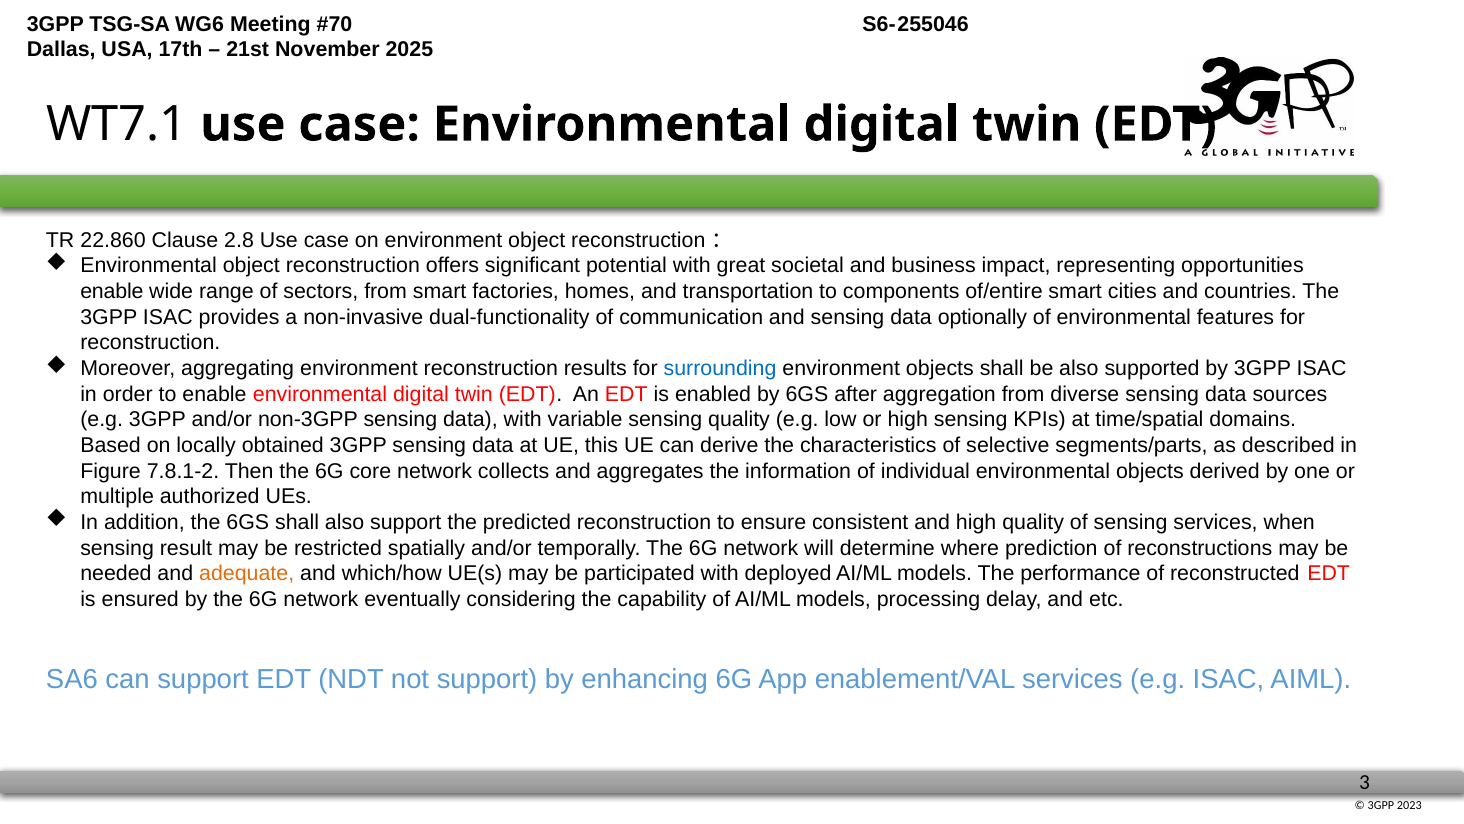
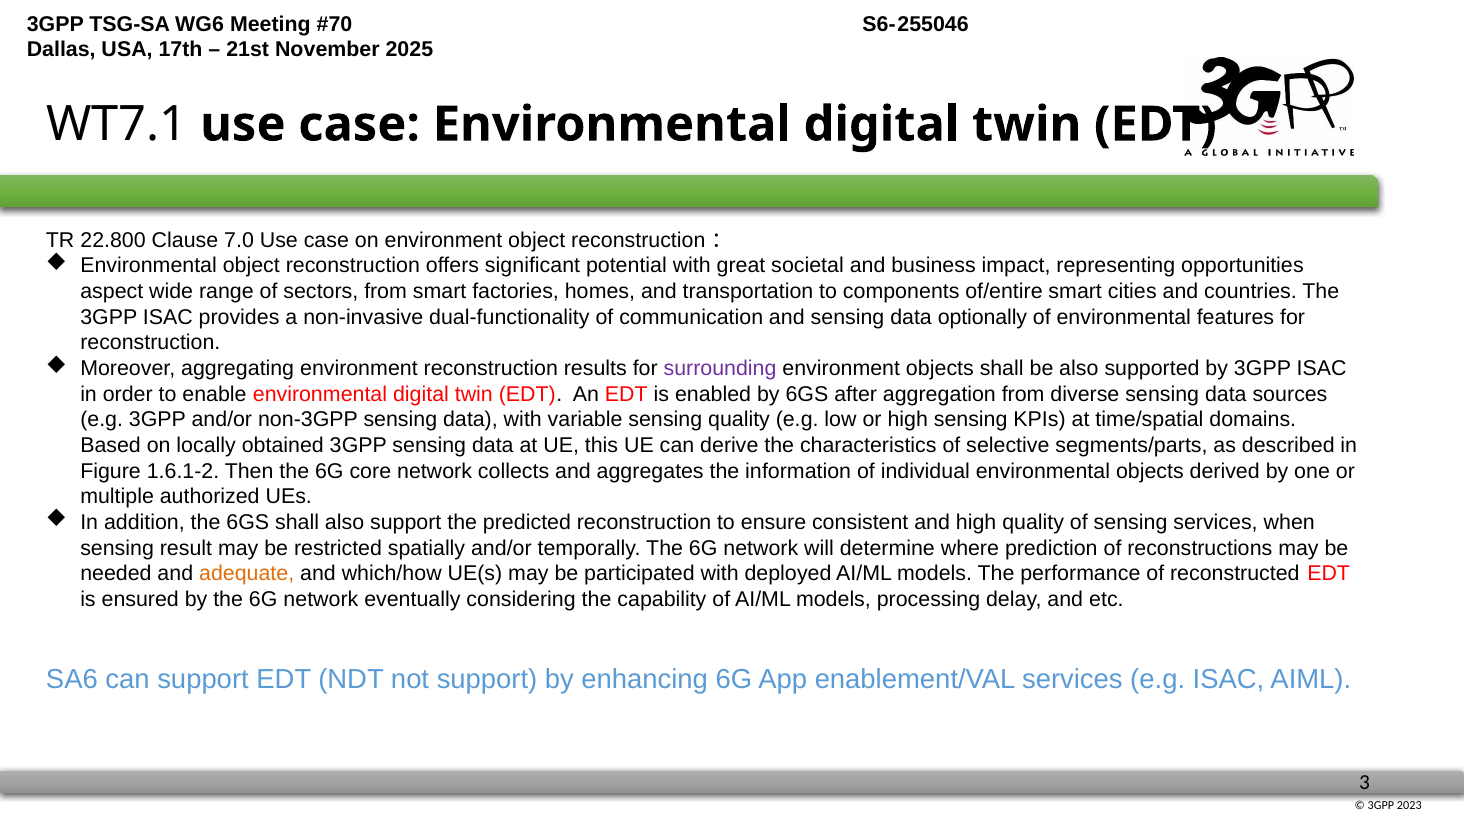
22.860: 22.860 -> 22.800 (113, 240)
2.8: 2.8 -> 7.0 (239, 240)
enable: enable -> aspect (112, 291)
surrounding colour: blue -> purple (720, 368)
7.8.1-2: 7.8.1-2 -> 1.6.1-2 (183, 471)
